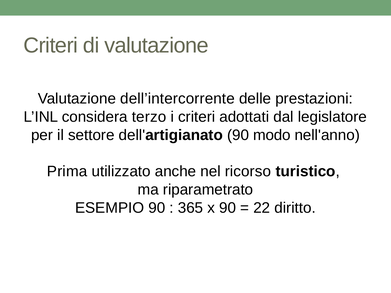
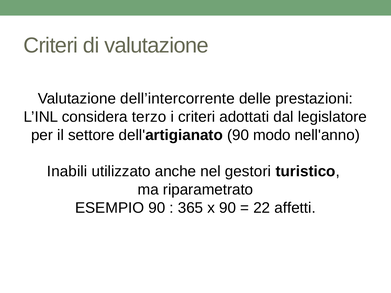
Prima: Prima -> Inabili (67, 172)
ricorso: ricorso -> gestori (248, 172)
diritto: diritto -> affetti (295, 208)
